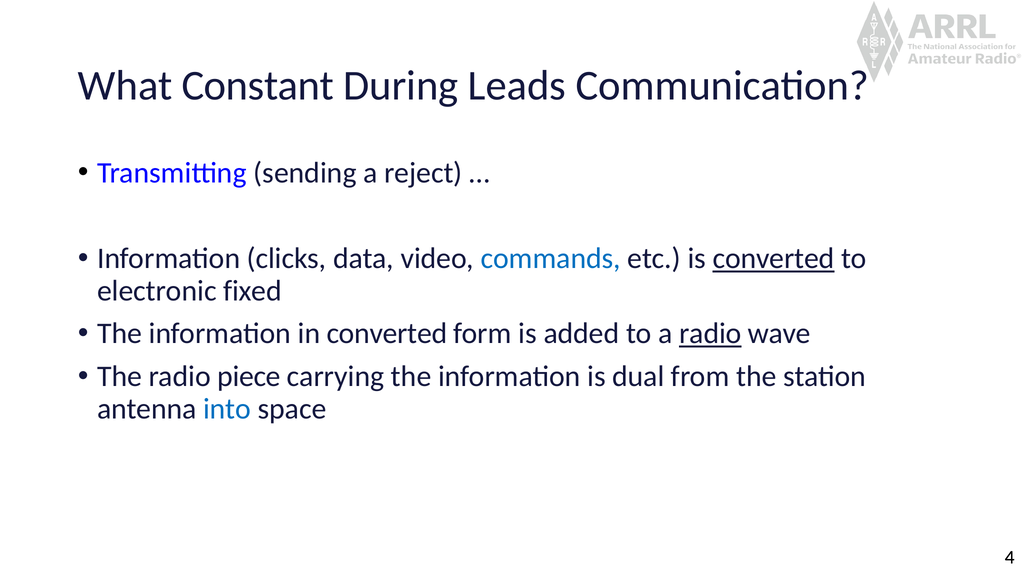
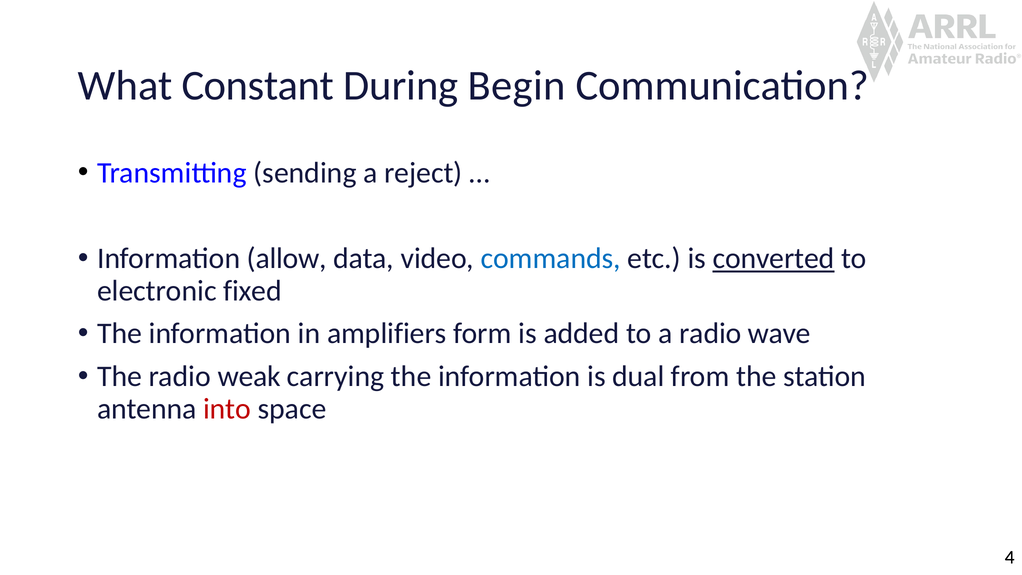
Leads: Leads -> Begin (517, 86)
clicks: clicks -> allow (287, 258)
in converted: converted -> amplifiers (387, 334)
radio underline: present -> none (710, 334)
piece: piece -> weak (249, 376)
into colour: blue -> red (227, 409)
